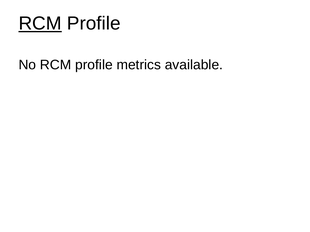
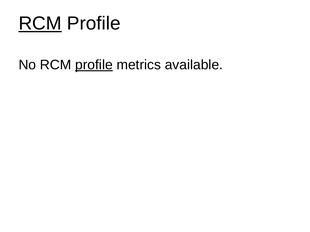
profile underline: none -> present (94, 65)
